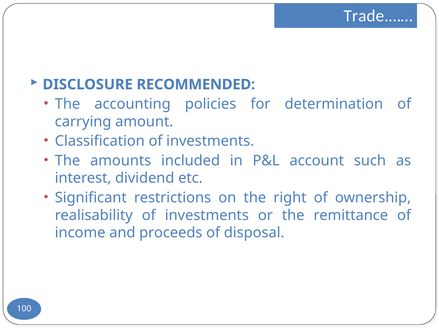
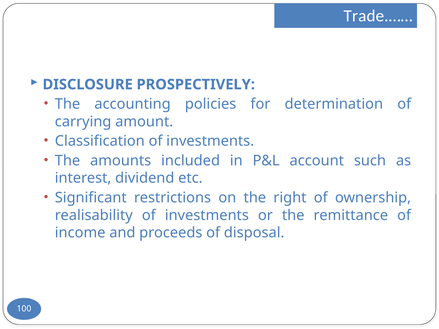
RECOMMENDED: RECOMMENDED -> PROSPECTIVELY (196, 85)
